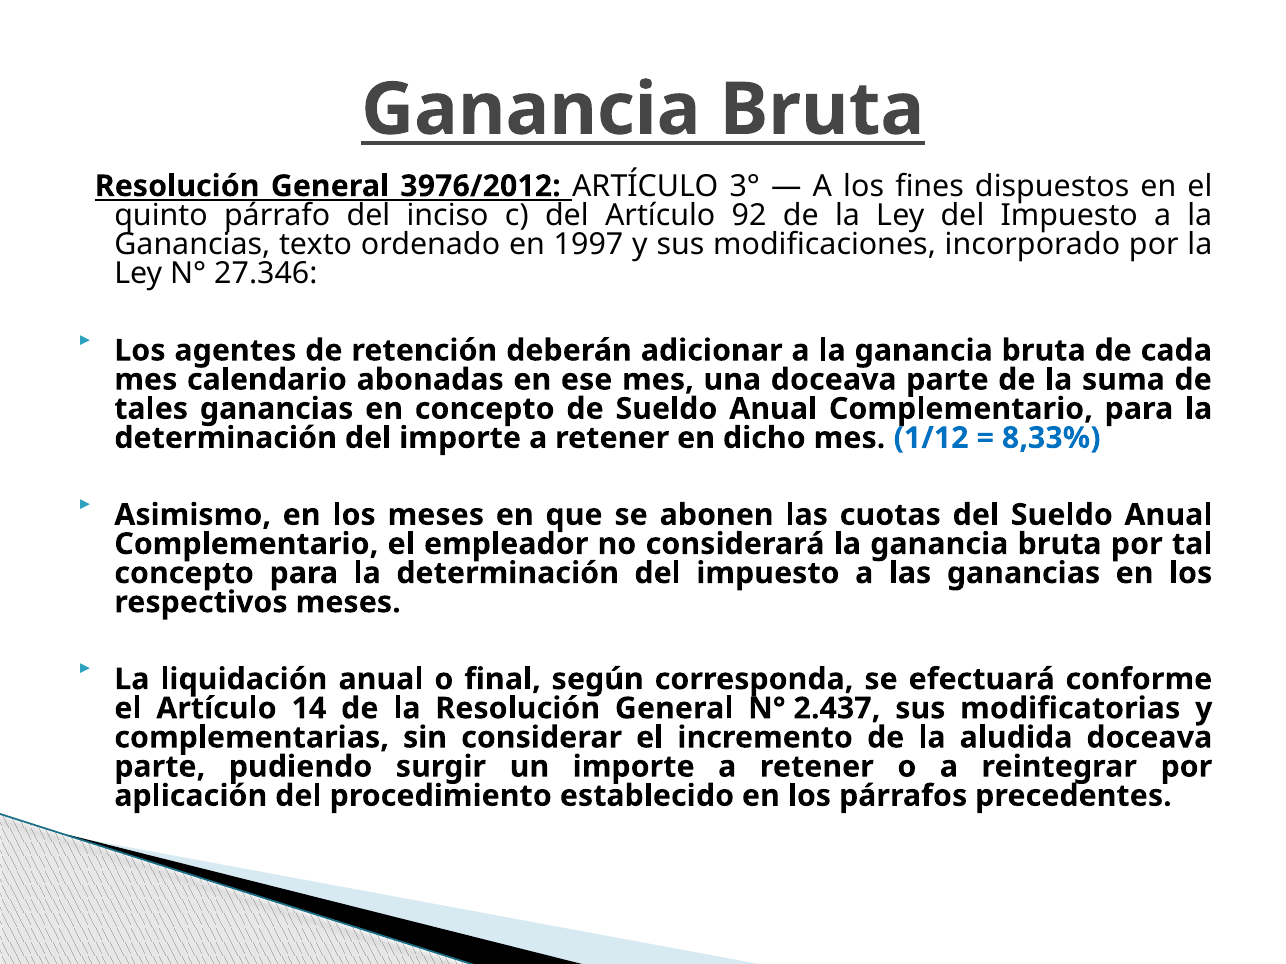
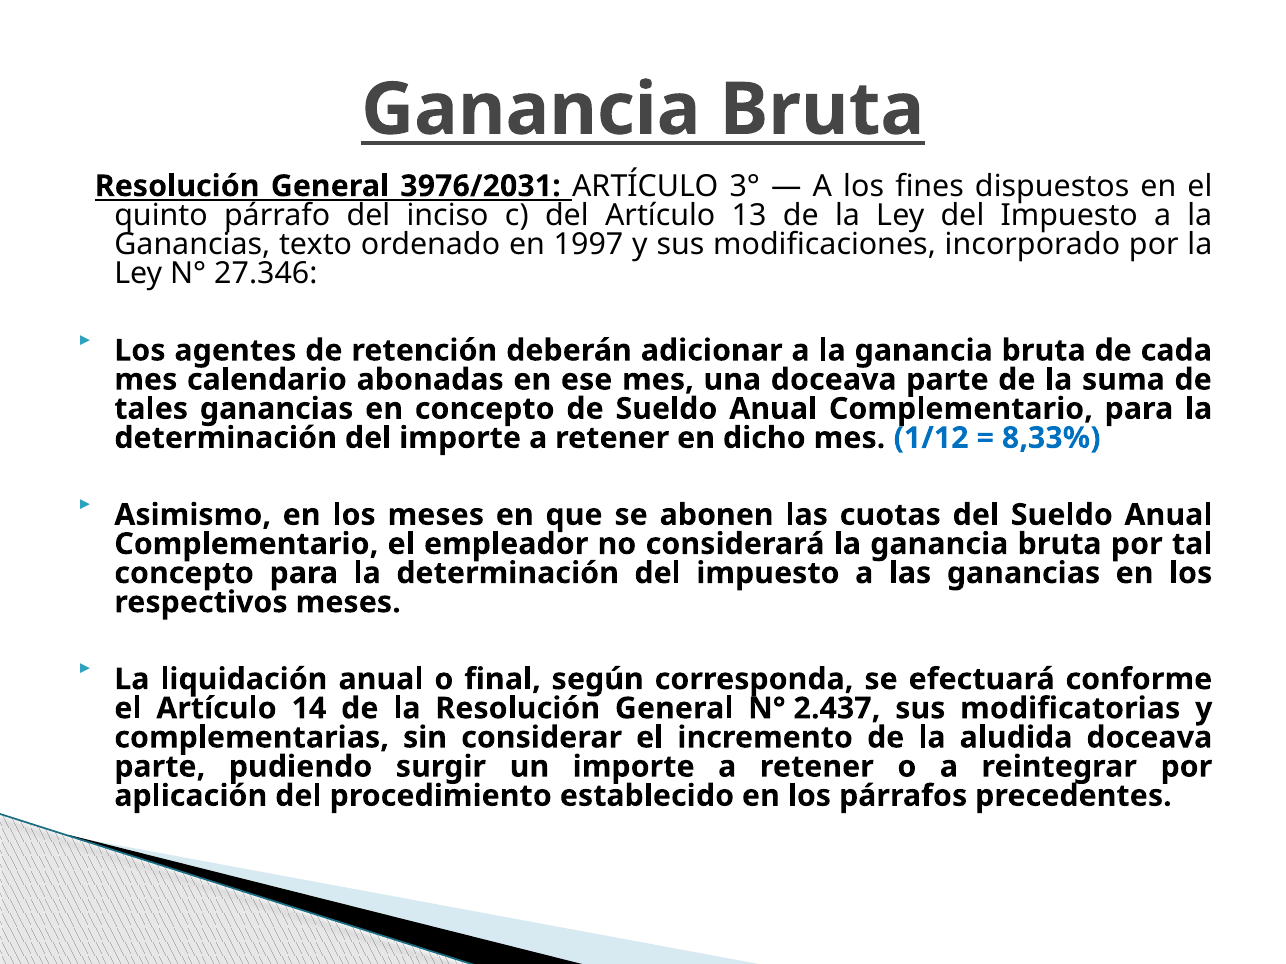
3976/2012: 3976/2012 -> 3976/2031 (481, 186)
92: 92 -> 13 (749, 215)
